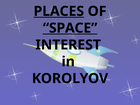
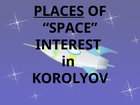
SPACE underline: present -> none (70, 28)
